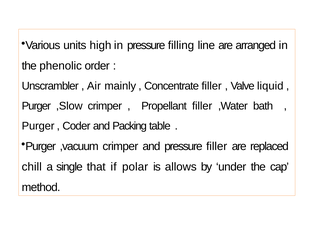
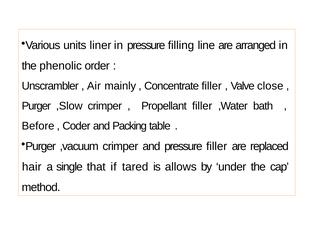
high: high -> liner (100, 45)
liquid: liquid -> close (270, 86)
Purger: Purger -> Before (38, 126)
chill: chill -> hair (32, 167)
polar: polar -> tared (135, 167)
